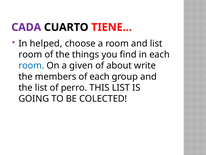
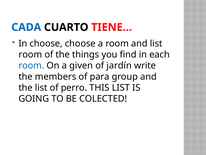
CADA colour: purple -> blue (26, 27)
In helped: helped -> choose (46, 43)
about: about -> jardín (119, 65)
of each: each -> para (100, 76)
